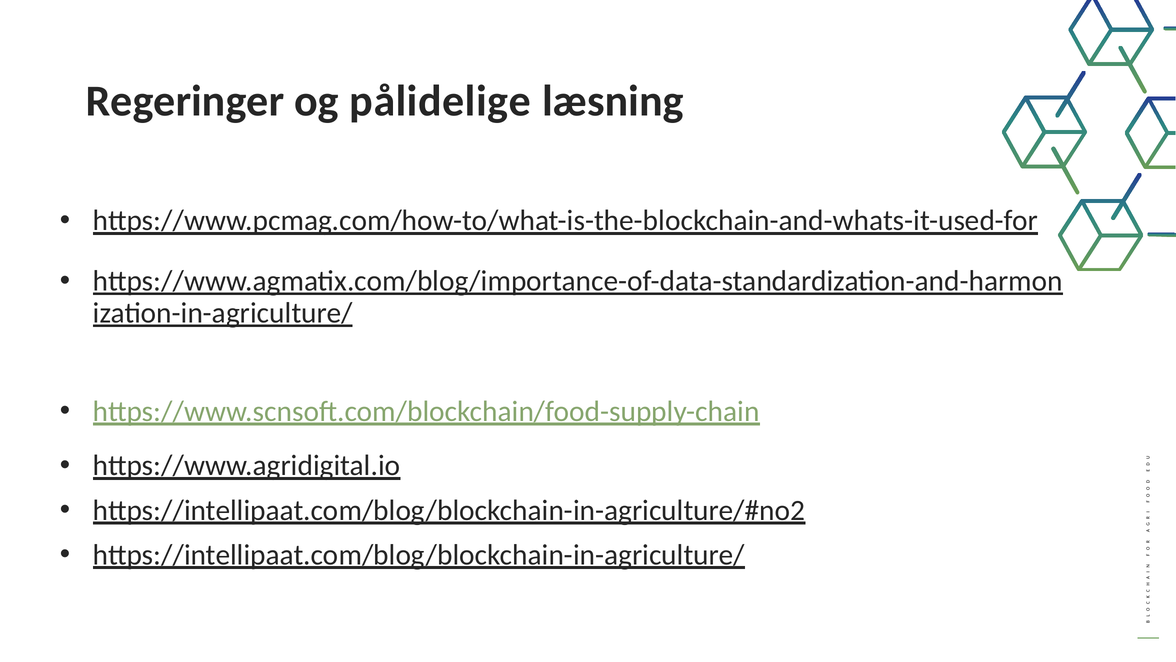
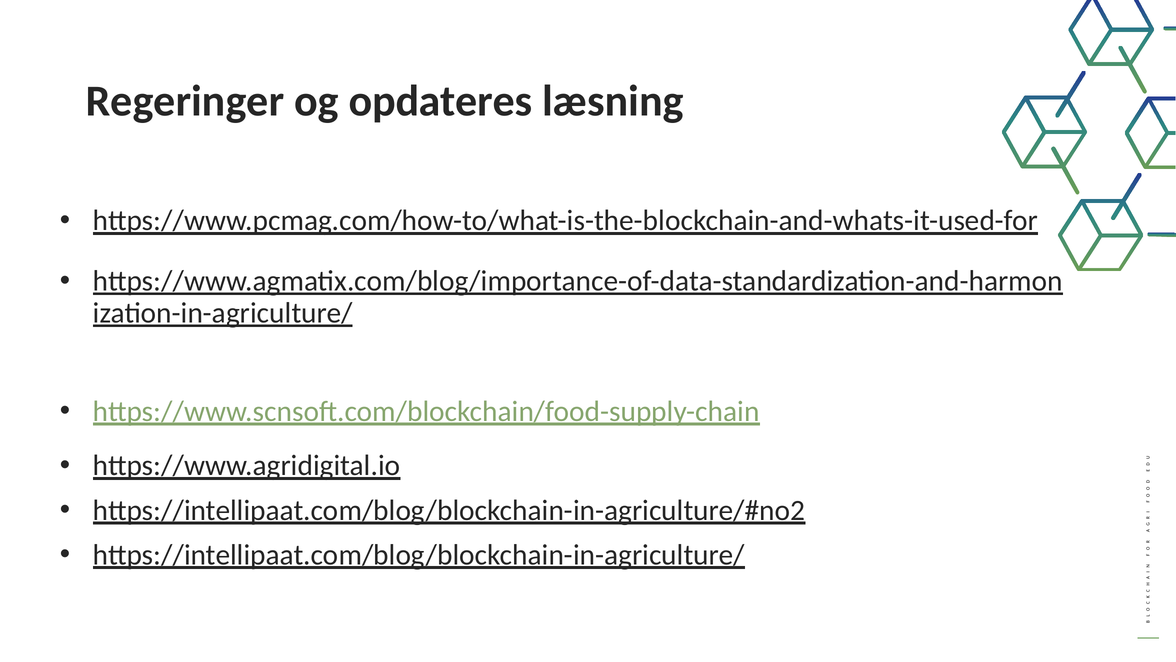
pålidelige: pålidelige -> opdateres (441, 101)
